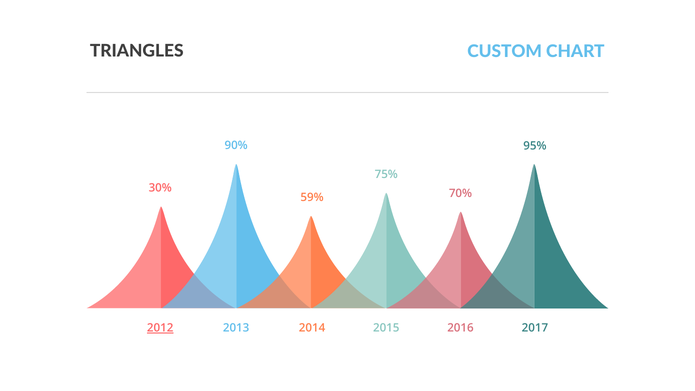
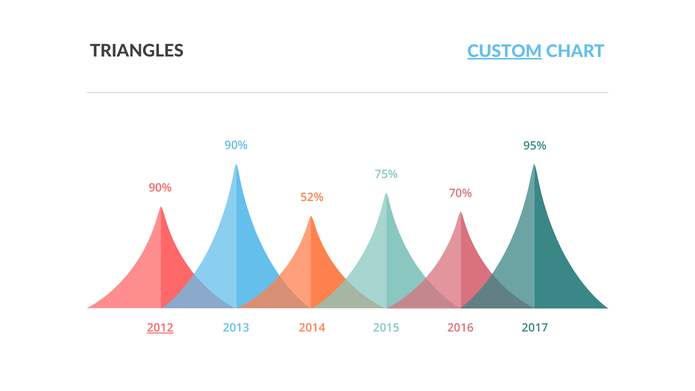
CUSTOM underline: none -> present (505, 51)
30%: 30% -> 90% (160, 188)
59%: 59% -> 52% (312, 197)
